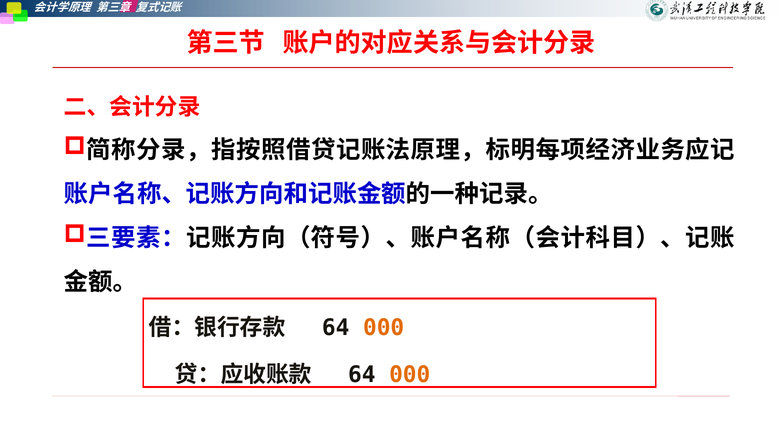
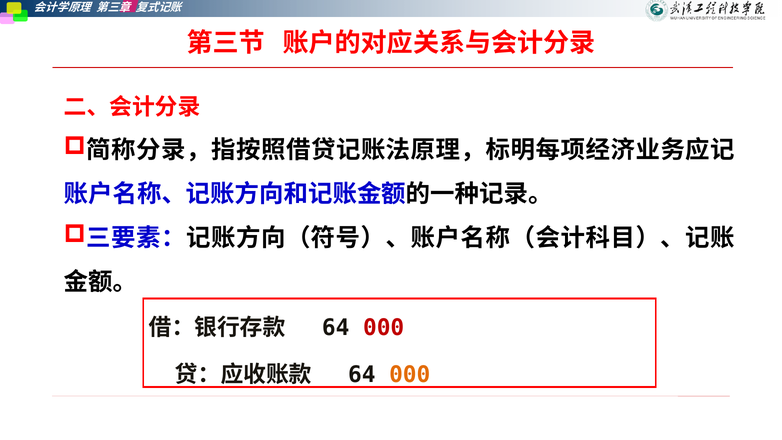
000 colour: orange -> red (384, 328)
